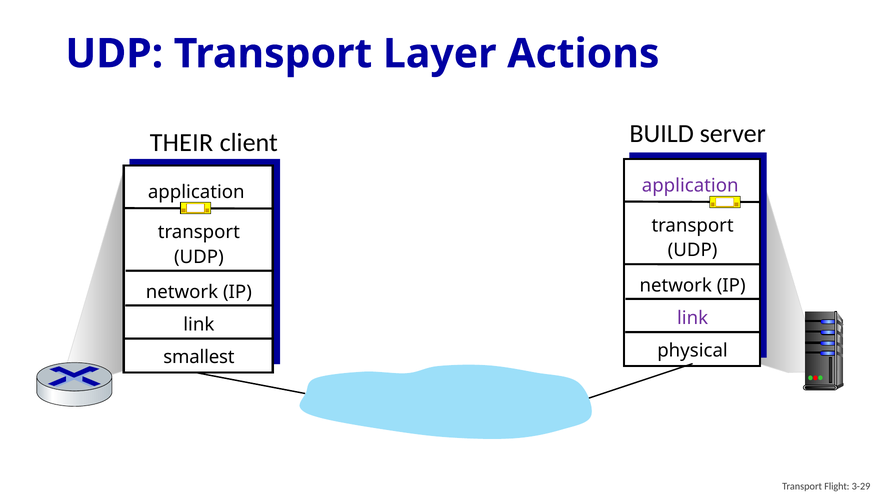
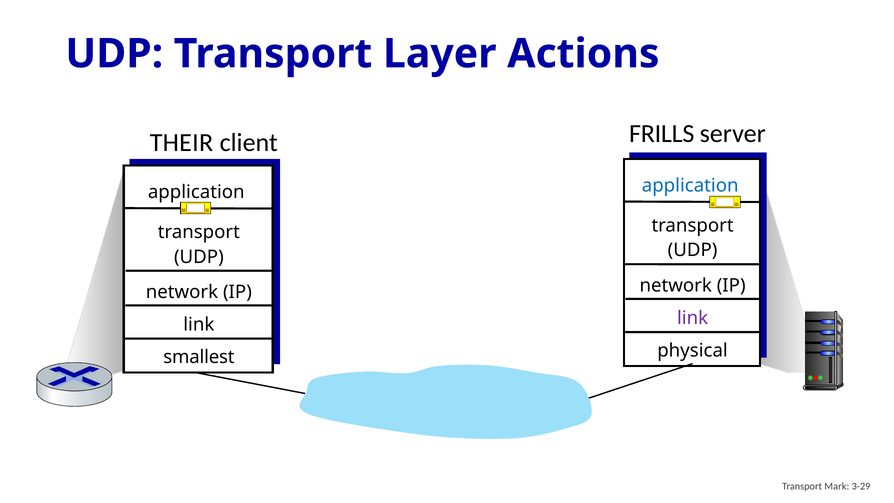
BUILD: BUILD -> FRILLS (662, 134)
application colour: purple -> blue (690, 185)
Flight: Flight -> Mark (837, 486)
